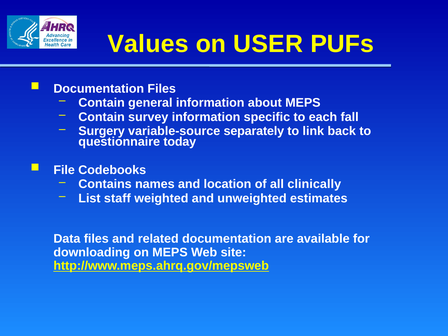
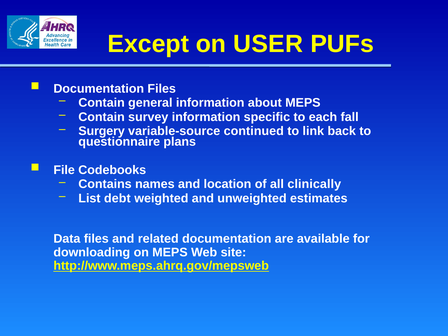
Values: Values -> Except (148, 44)
separately: separately -> continued (254, 131)
today: today -> plans (180, 142)
staff: staff -> debt (117, 198)
